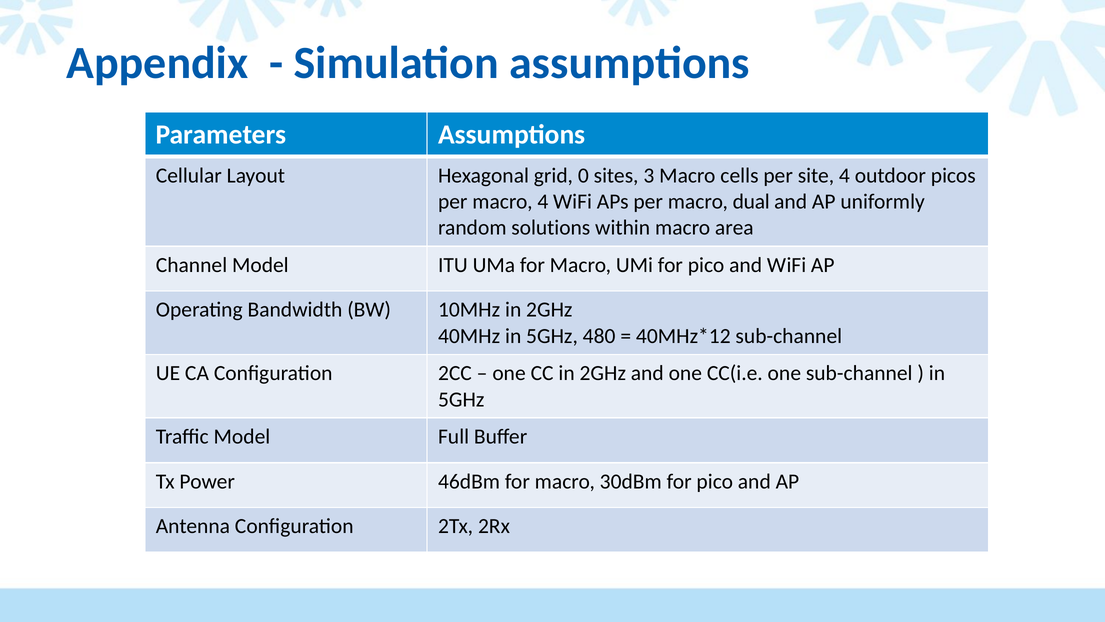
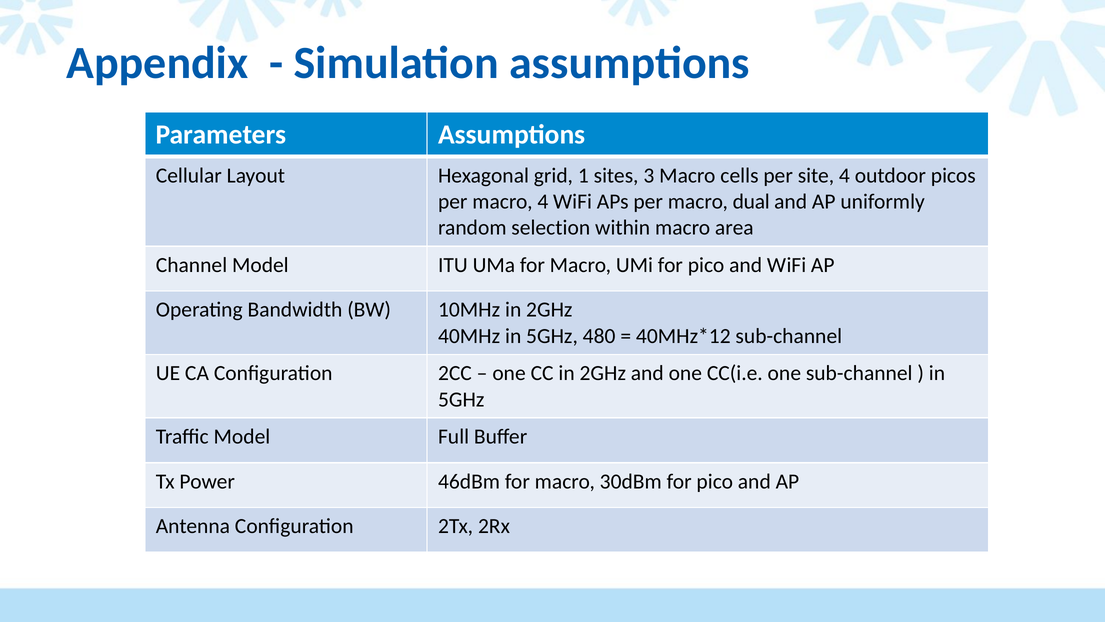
0: 0 -> 1 (583, 175)
solutions: solutions -> selection (551, 228)
